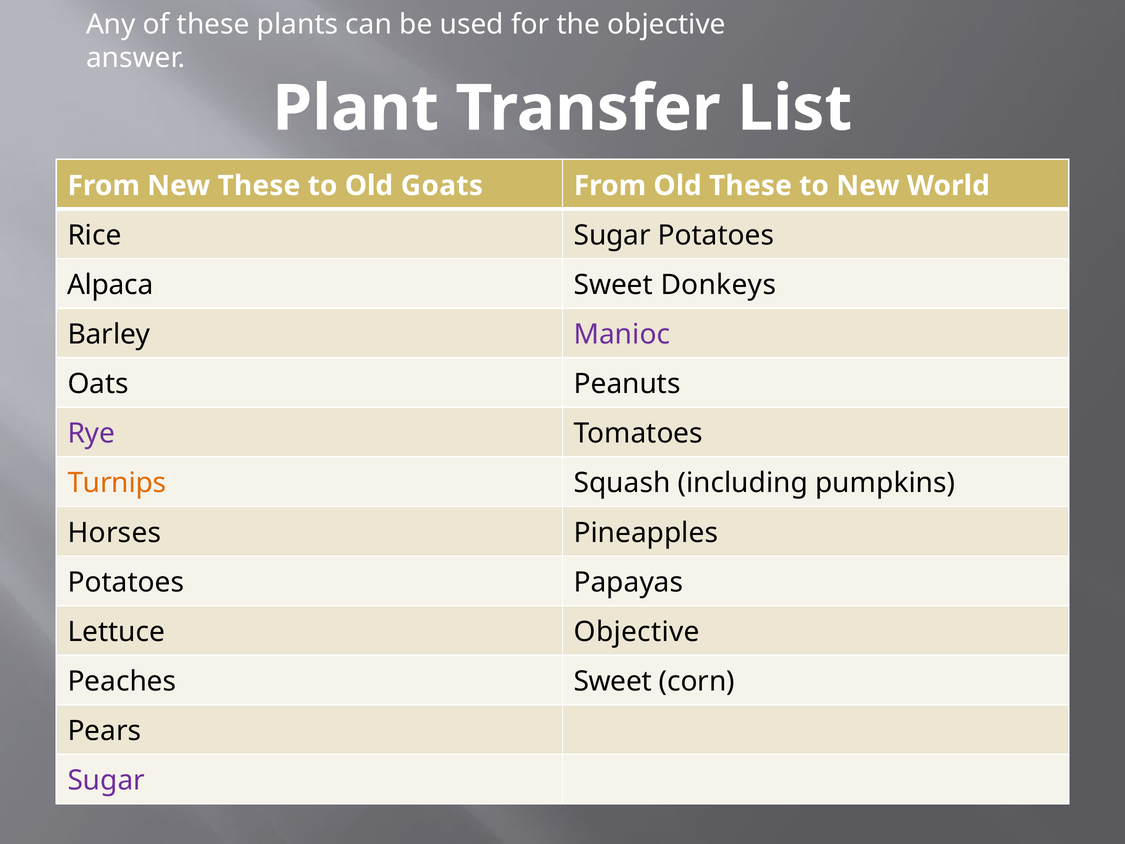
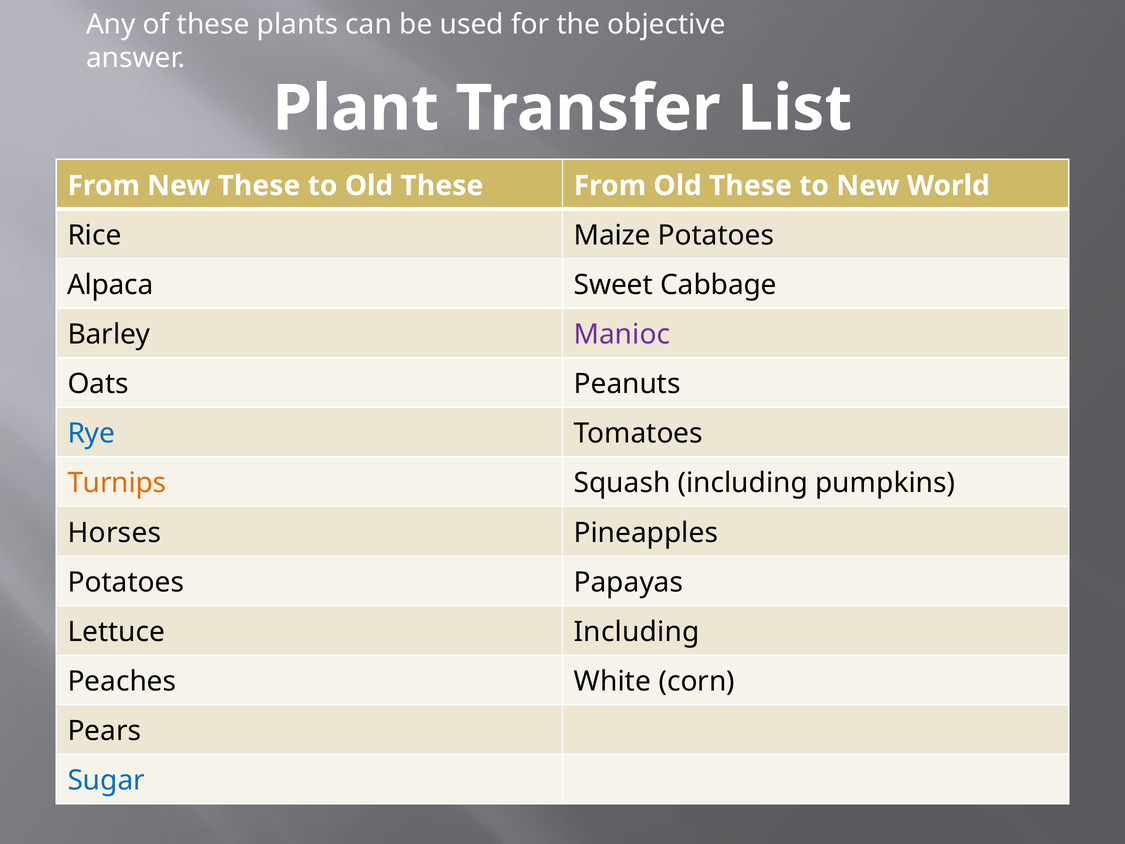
to Old Goats: Goats -> These (442, 186)
Rice Sugar: Sugar -> Maize (612, 235)
Donkeys: Donkeys -> Cabbage (719, 285)
Rye colour: purple -> blue (91, 434)
Lettuce Objective: Objective -> Including (637, 632)
Peaches Sweet: Sweet -> White (612, 681)
Sugar colour: purple -> blue (106, 780)
